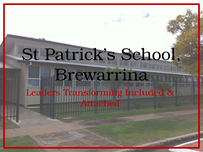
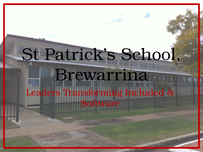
Attached: Attached -> Software (100, 104)
